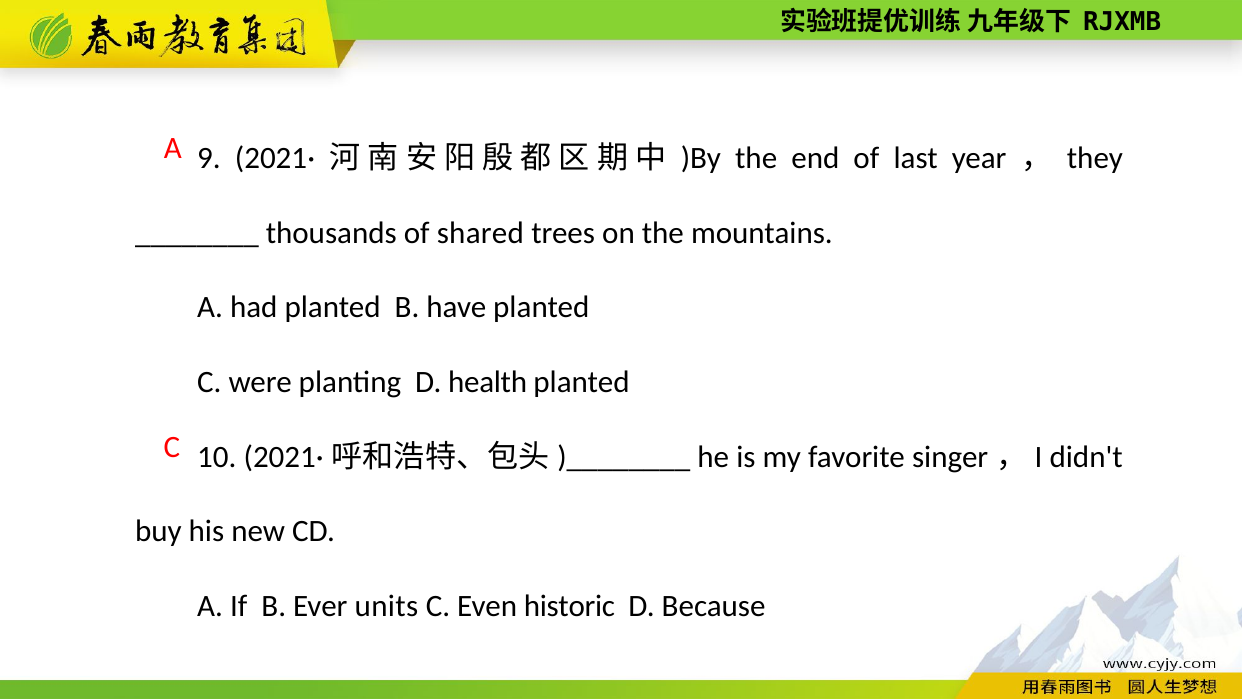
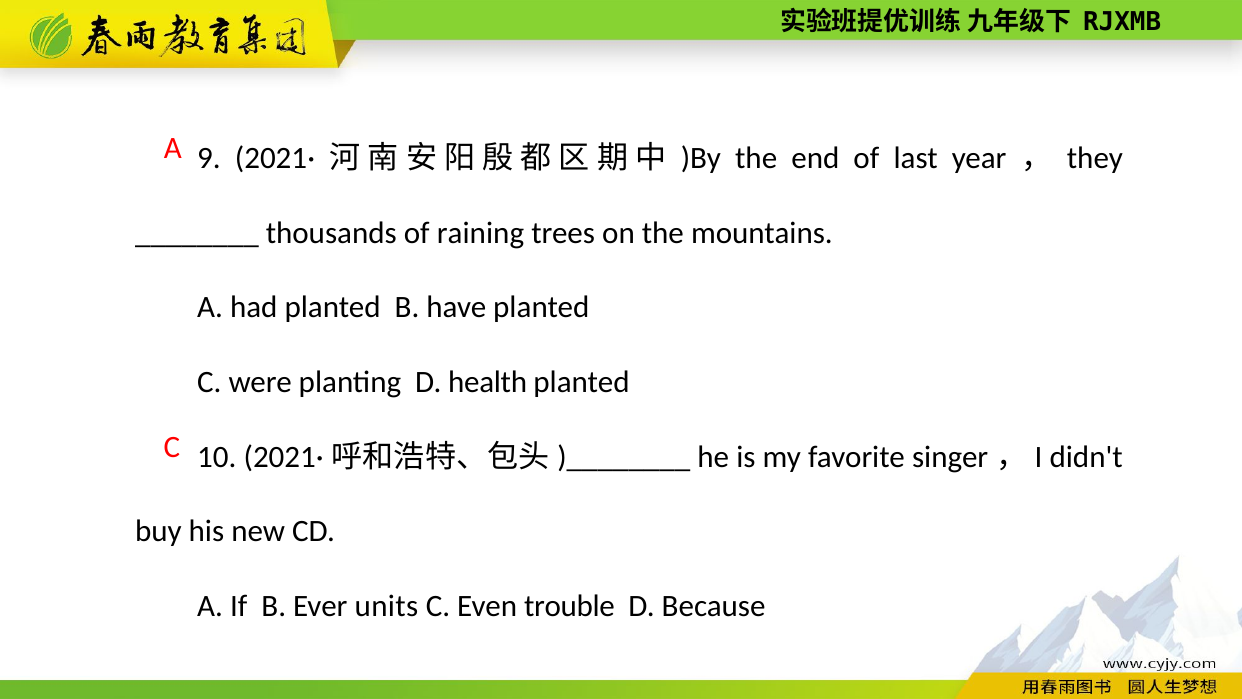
shared: shared -> raining (480, 233)
historic: historic -> trouble (569, 606)
